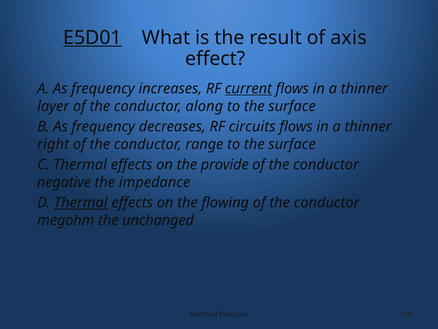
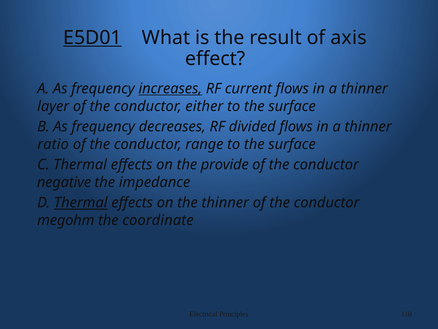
increases underline: none -> present (170, 89)
current underline: present -> none (248, 89)
along: along -> either (204, 106)
circuits: circuits -> divided (252, 127)
right: right -> ratio (53, 144)
the flowing: flowing -> thinner (225, 202)
unchanged: unchanged -> coordinate (158, 220)
